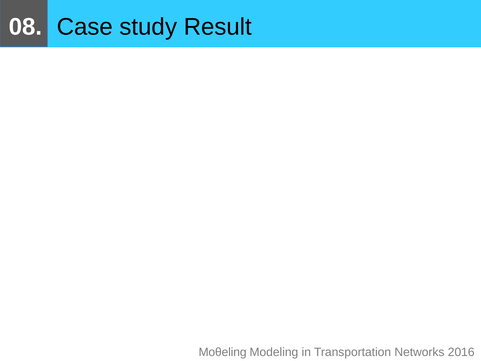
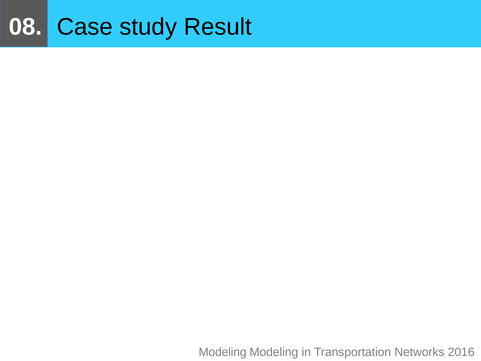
Moθeling: Moθeling -> Modeling (223, 352)
